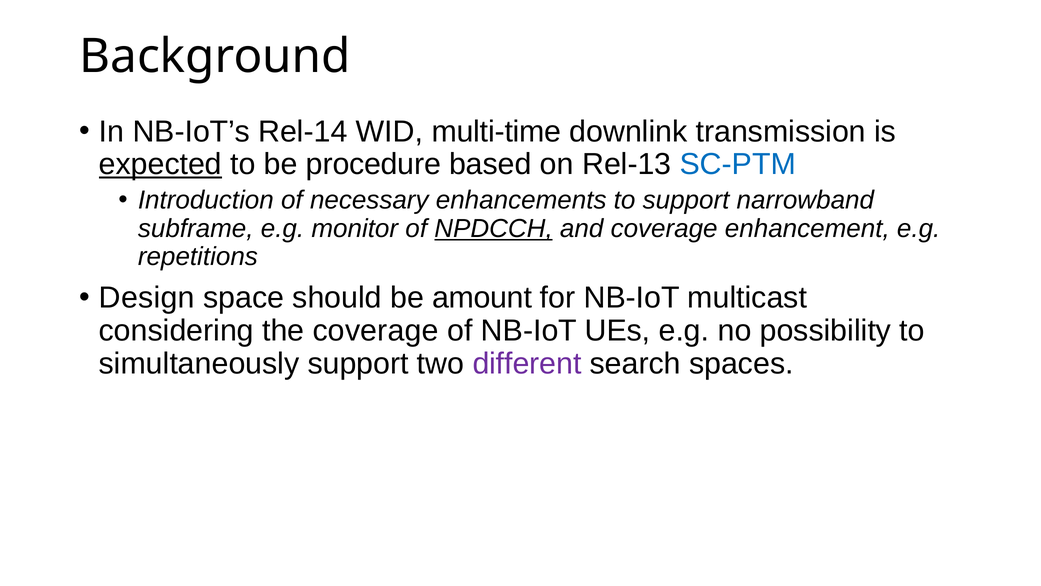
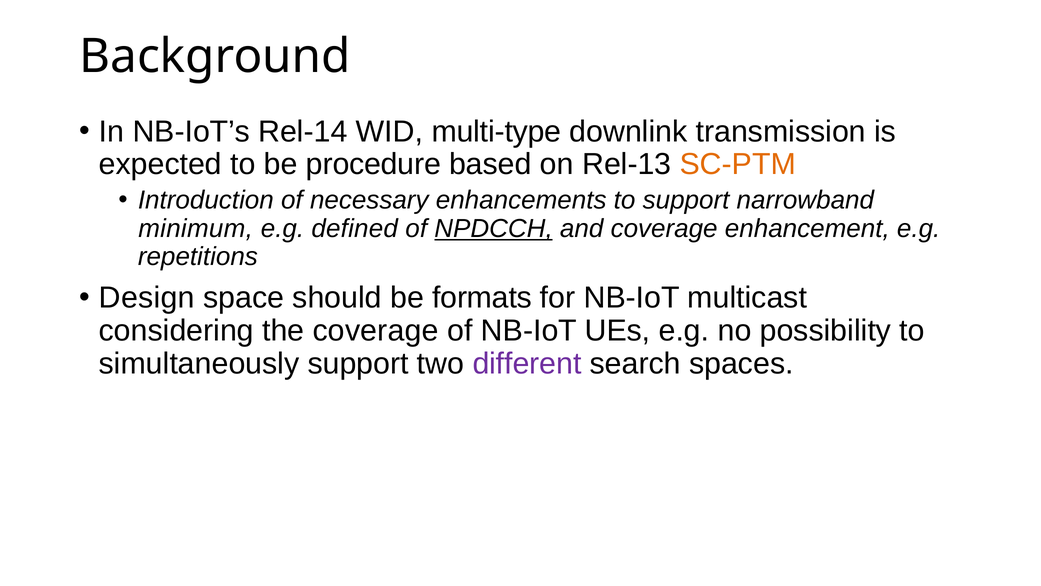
multi-time: multi-time -> multi-type (496, 131)
expected underline: present -> none (160, 164)
SC-PTM colour: blue -> orange (738, 164)
subframe: subframe -> minimum (196, 228)
monitor: monitor -> defined (355, 228)
amount: amount -> formats (482, 298)
